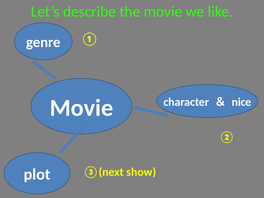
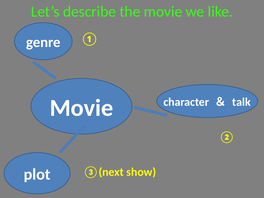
nice: nice -> talk (241, 102)
